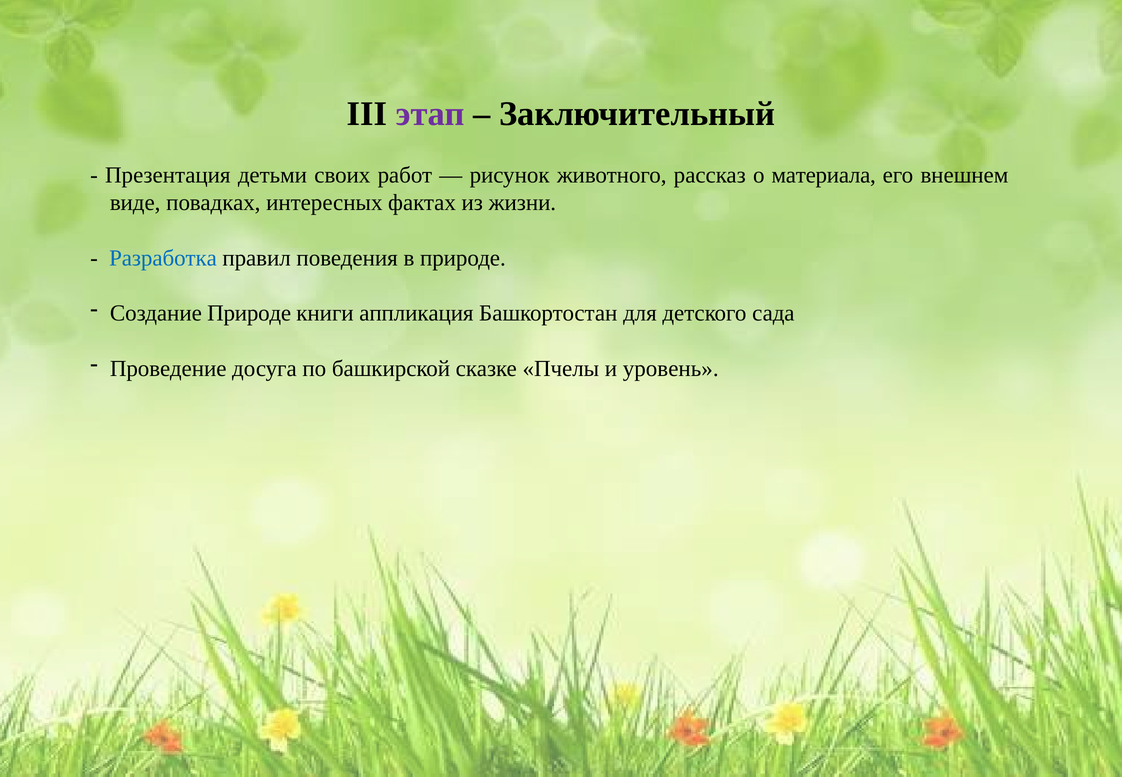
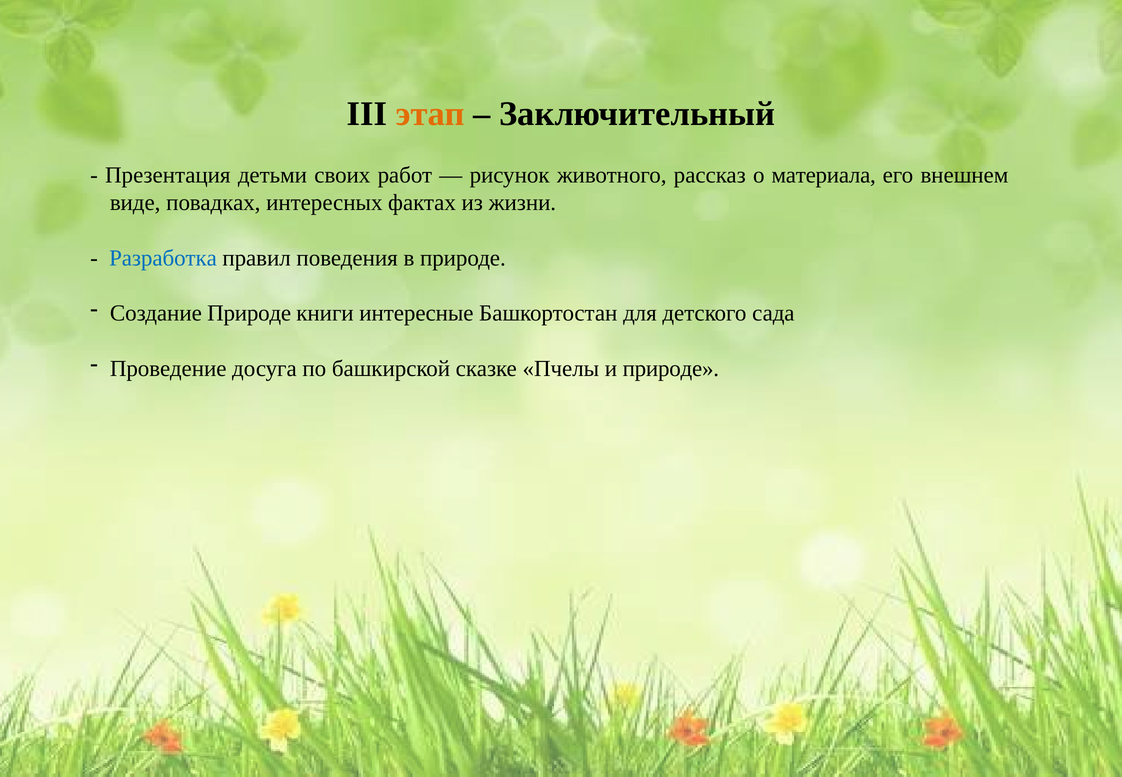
этап colour: purple -> orange (430, 114)
аппликация: аппликация -> интересные (416, 313)
и уровень: уровень -> природе (671, 368)
